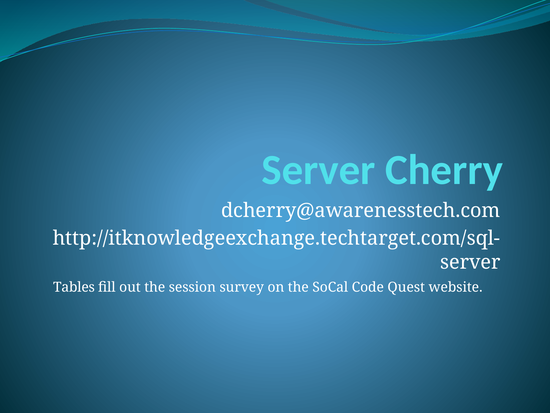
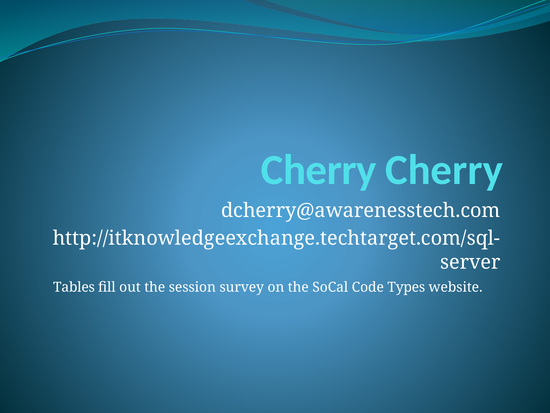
Server: Server -> Cherry (319, 170)
Quest: Quest -> Types (406, 287)
